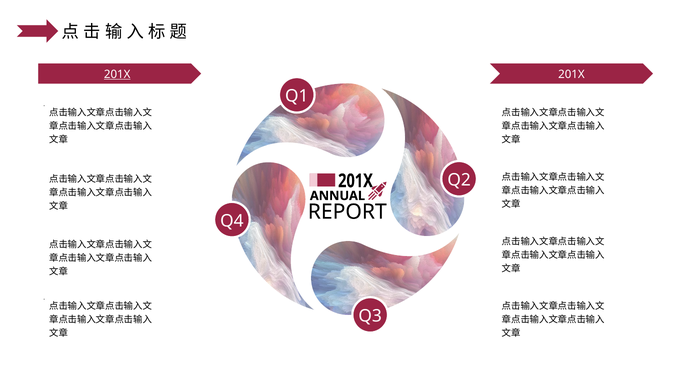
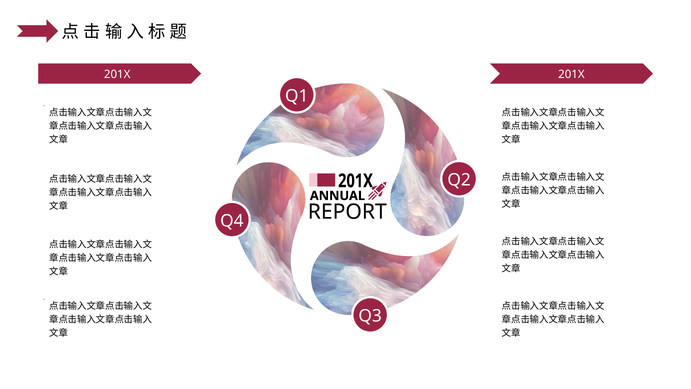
201X underline: present -> none (117, 74)
